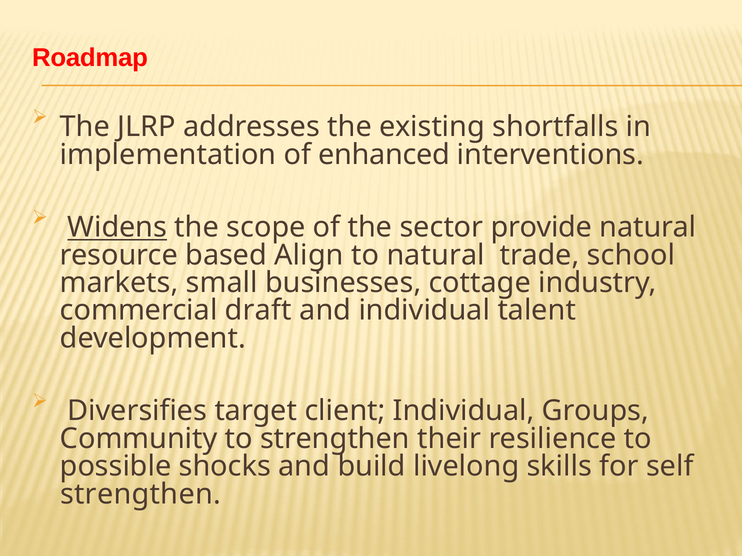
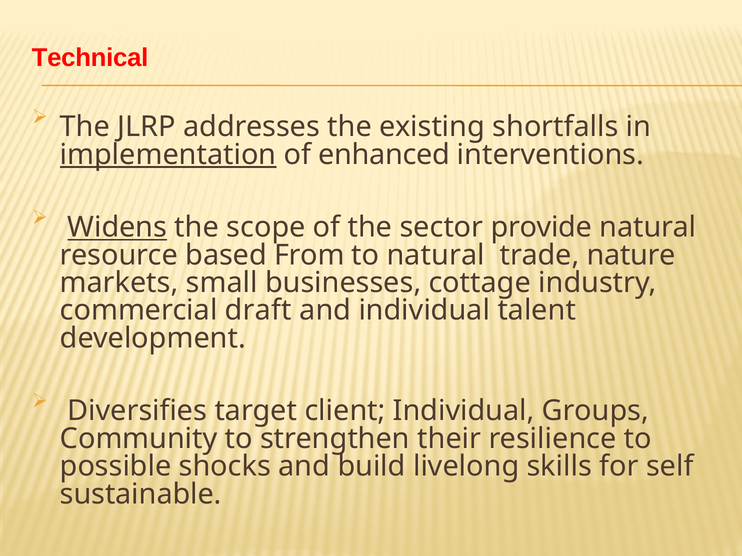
Roadmap: Roadmap -> Technical (90, 58)
implementation underline: none -> present (168, 155)
Align: Align -> From (309, 255)
school: school -> nature (631, 255)
strengthen: strengthen -> sustainable (141, 495)
